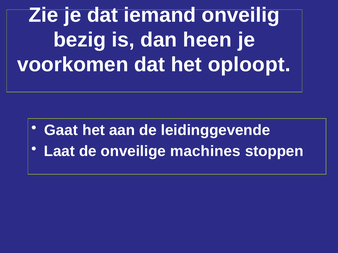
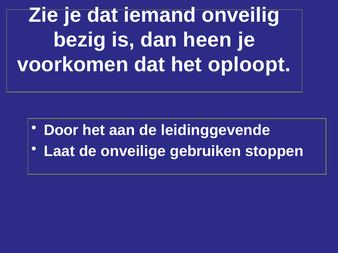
Gaat: Gaat -> Door (61, 131)
machines: machines -> gebruiken (206, 152)
